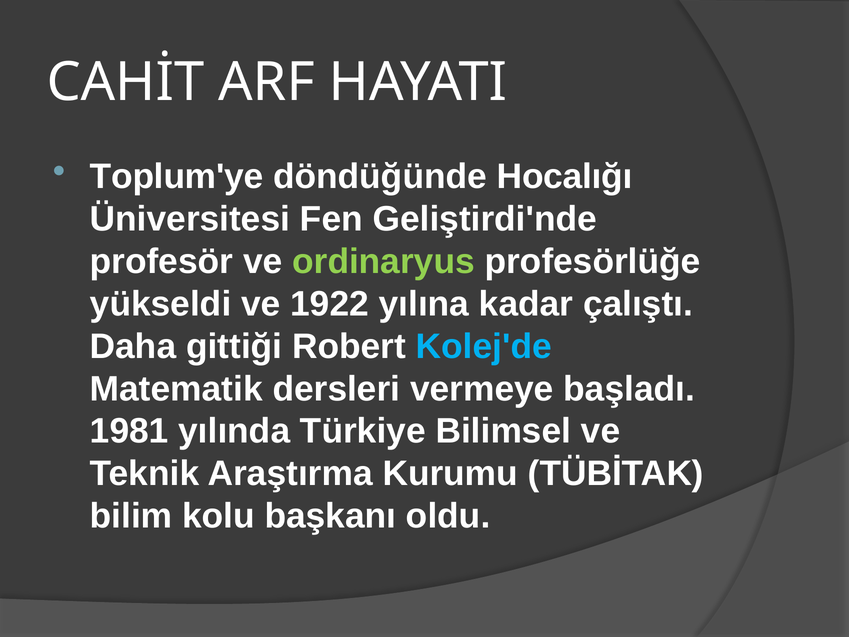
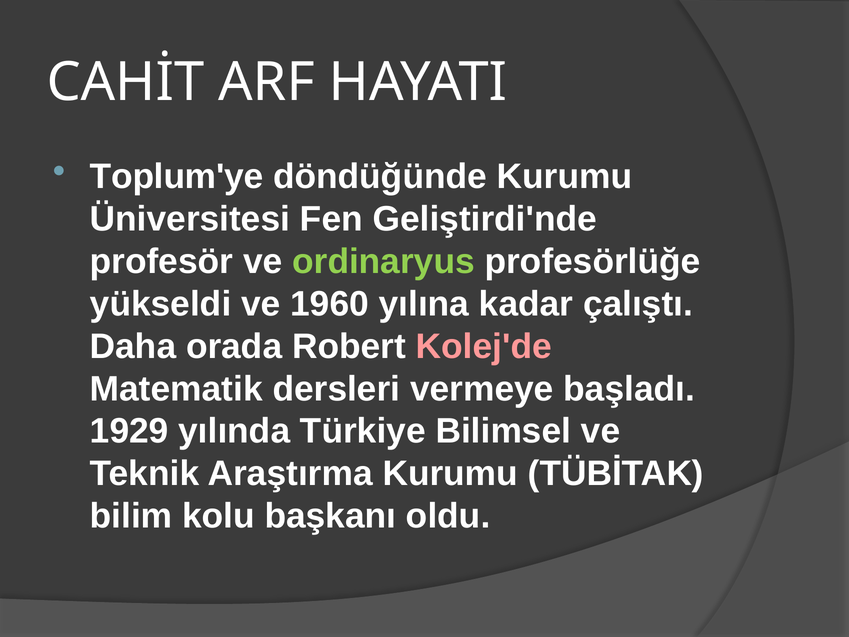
döndüğünde Hocalığı: Hocalığı -> Kurumu (565, 176)
1922: 1922 -> 1960 (330, 304)
gittiği: gittiği -> orada (234, 346)
Kolej'de colour: light blue -> pink (484, 346)
1981: 1981 -> 1929 (129, 431)
